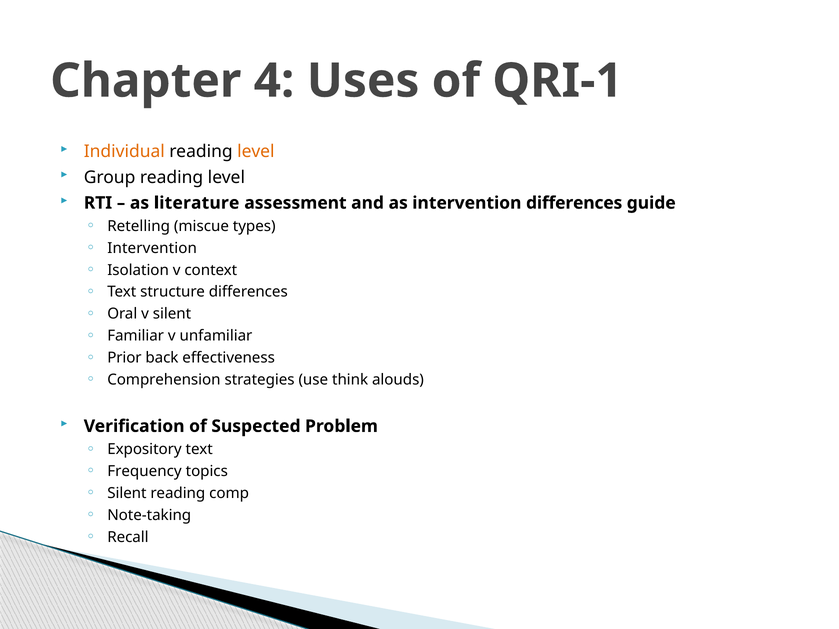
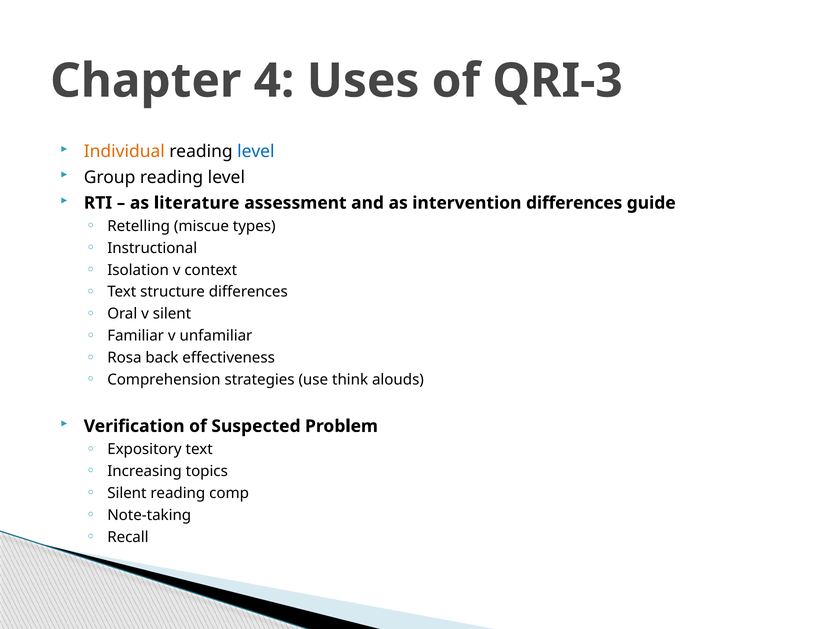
QRI-1: QRI-1 -> QRI-3 (558, 81)
level colour: orange -> blue (256, 152)
Intervention: Intervention -> Instructional (152, 248)
Prior: Prior -> Rosa (124, 358)
Frequency: Frequency -> Increasing (145, 472)
